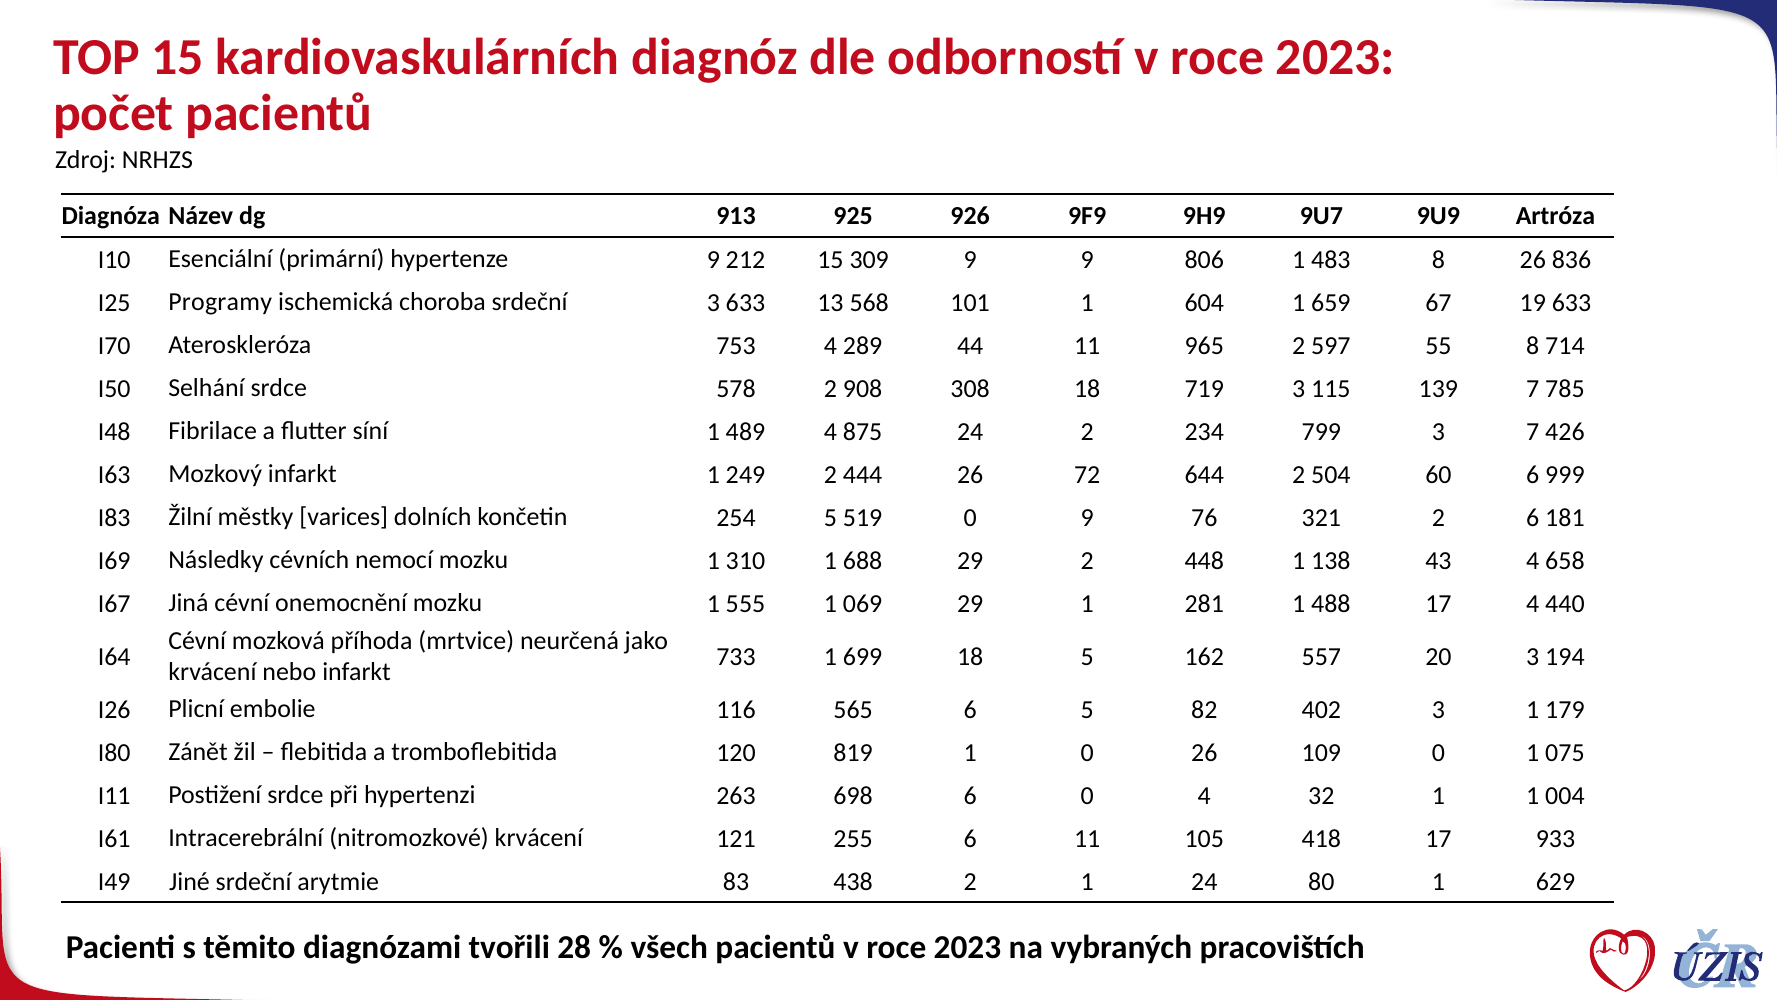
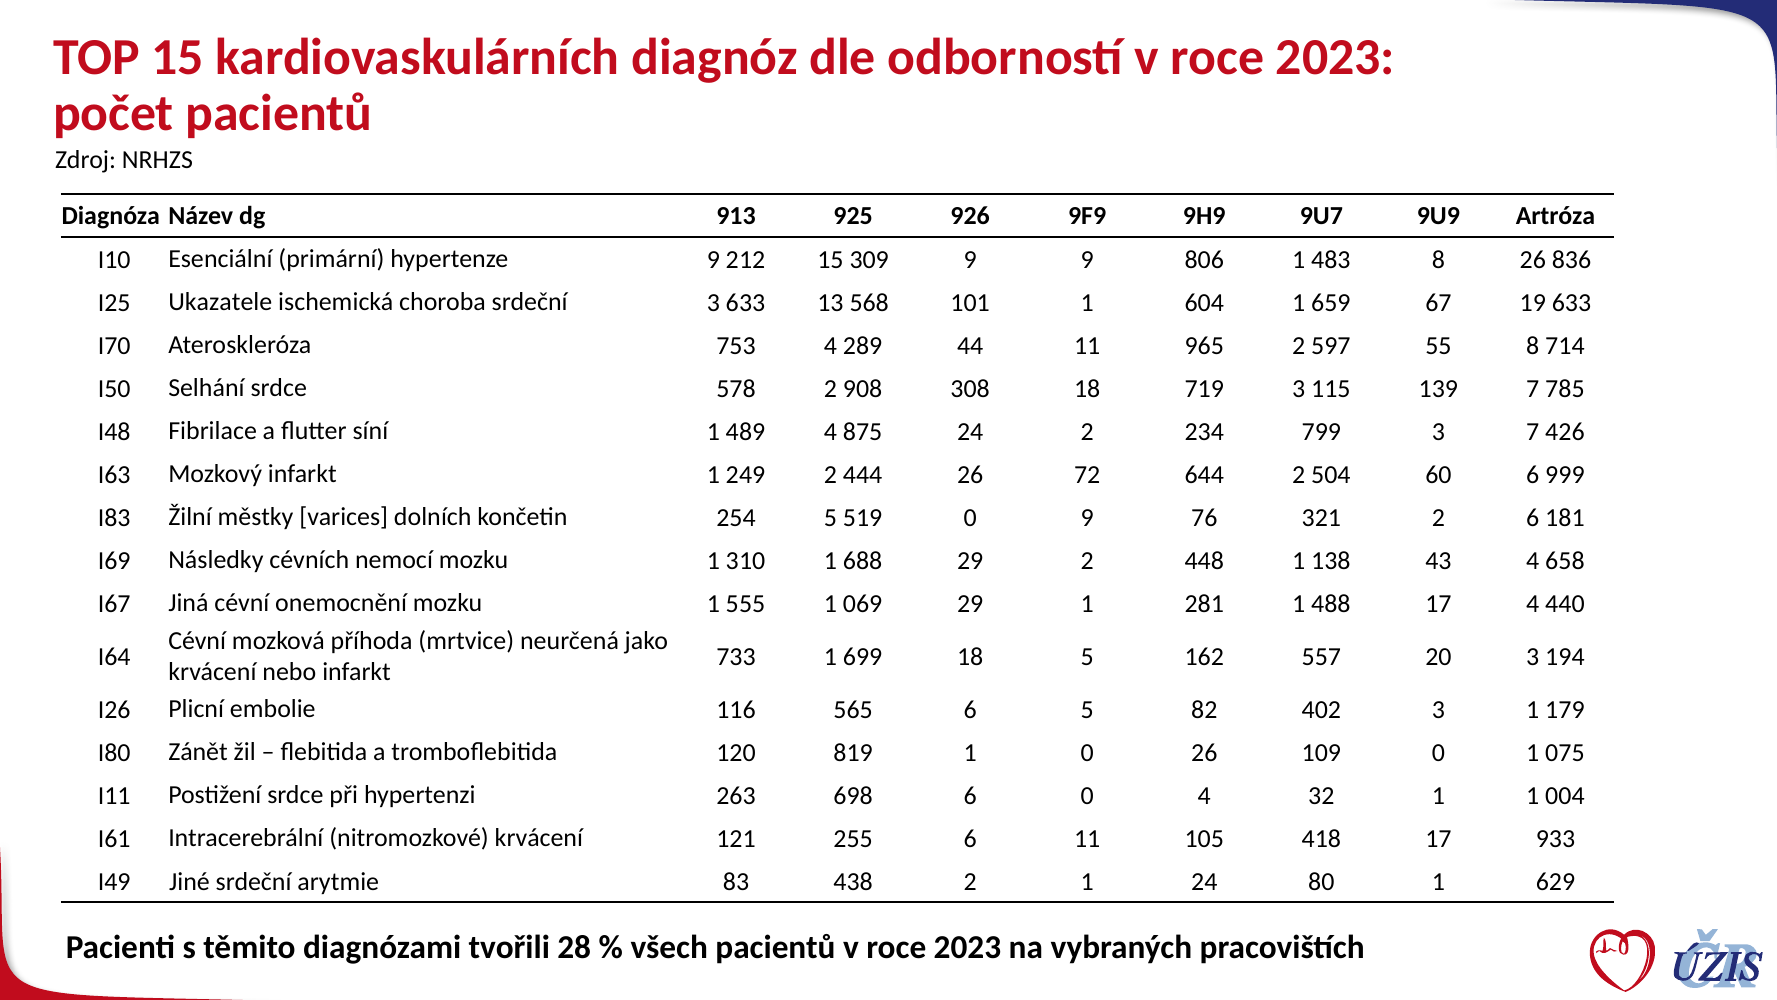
Programy: Programy -> Ukazatele (220, 302)
